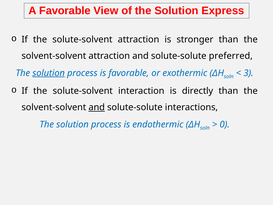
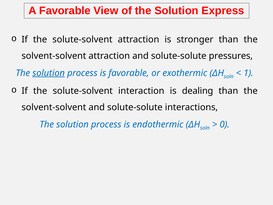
preferred: preferred -> pressures (231, 56)
3: 3 -> 1 (248, 73)
directly: directly -> dealing (198, 91)
and underline: present -> none (97, 107)
